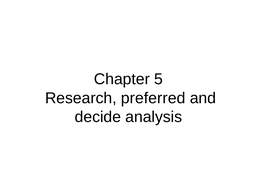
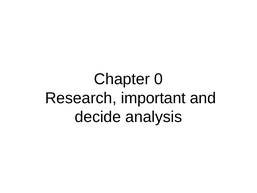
5: 5 -> 0 (159, 79)
preferred: preferred -> important (153, 98)
